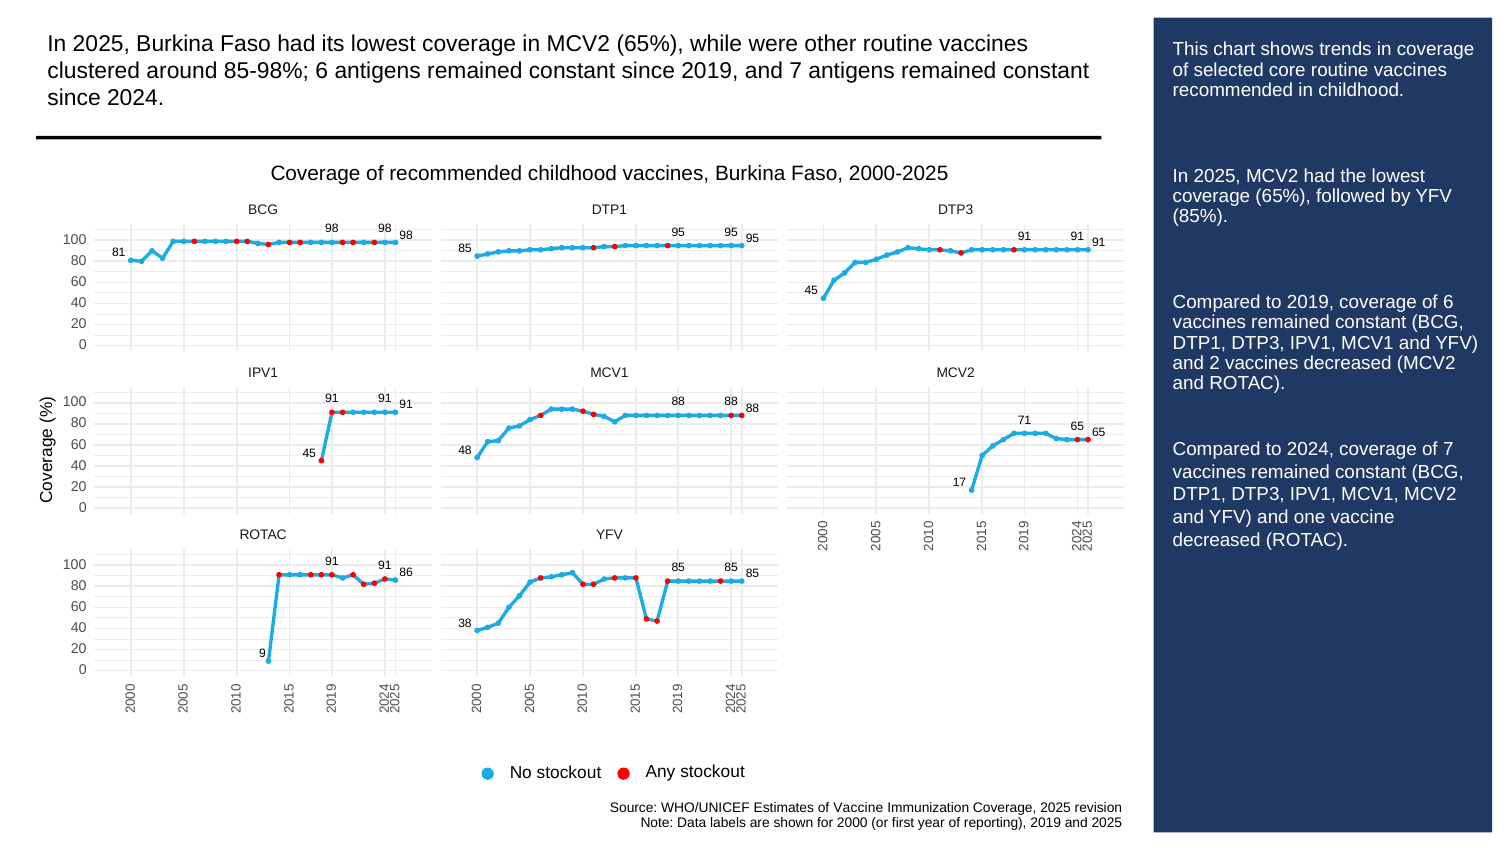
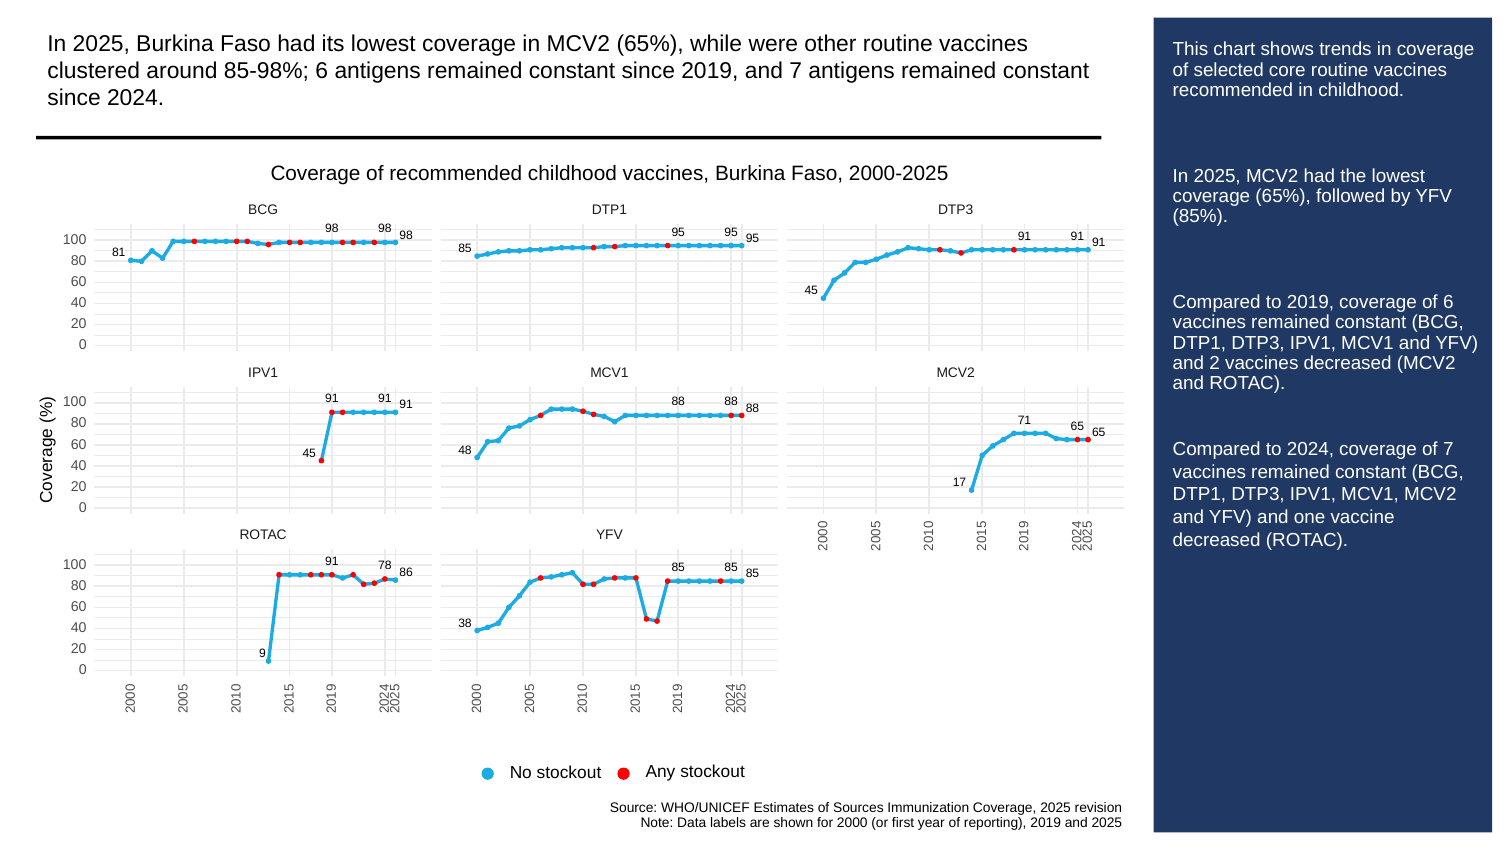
91: 91 -> 78 (385, 565)
of Vaccine: Vaccine -> Sources (858, 807)
